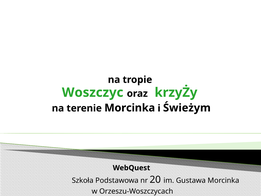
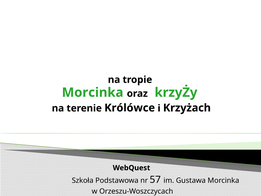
Woszczyc: Woszczyc -> Morcinka (93, 92)
terenie Morcinka: Morcinka -> Królówce (130, 108)
Świeżym: Świeżym -> Krzyżach (187, 108)
20: 20 -> 57 (155, 179)
